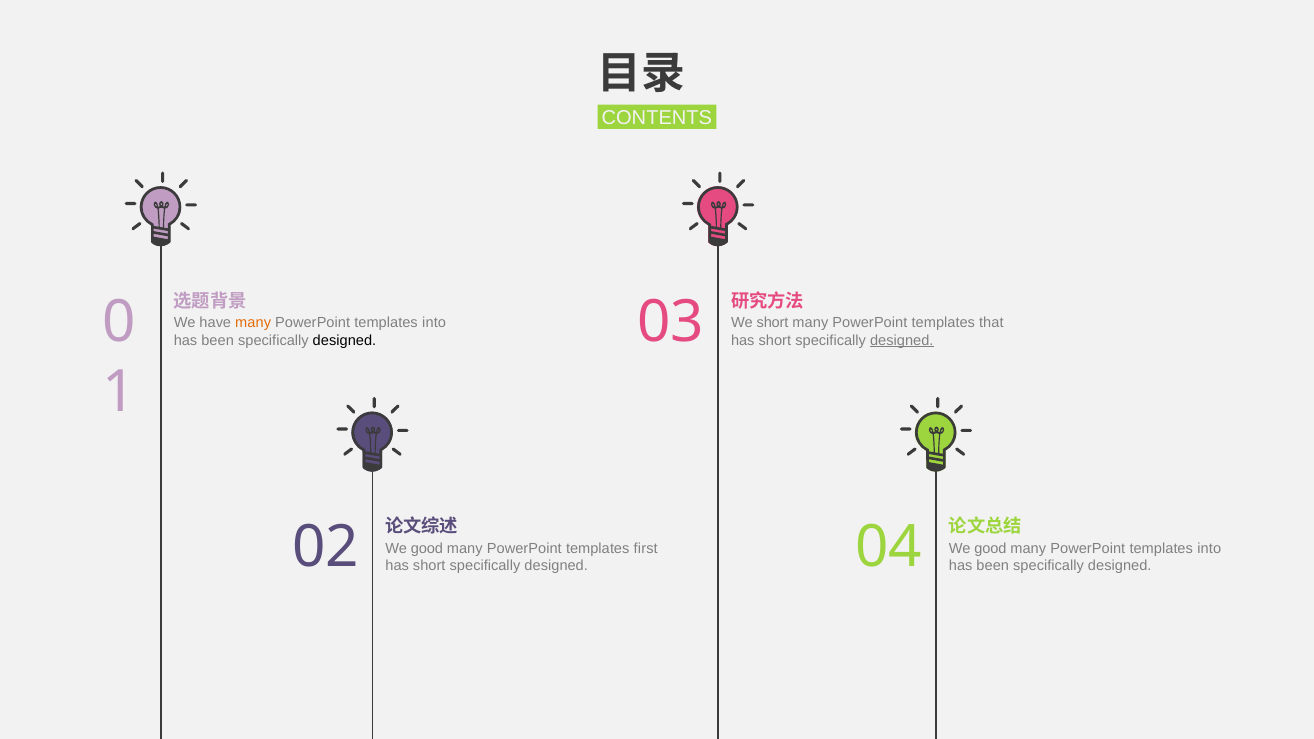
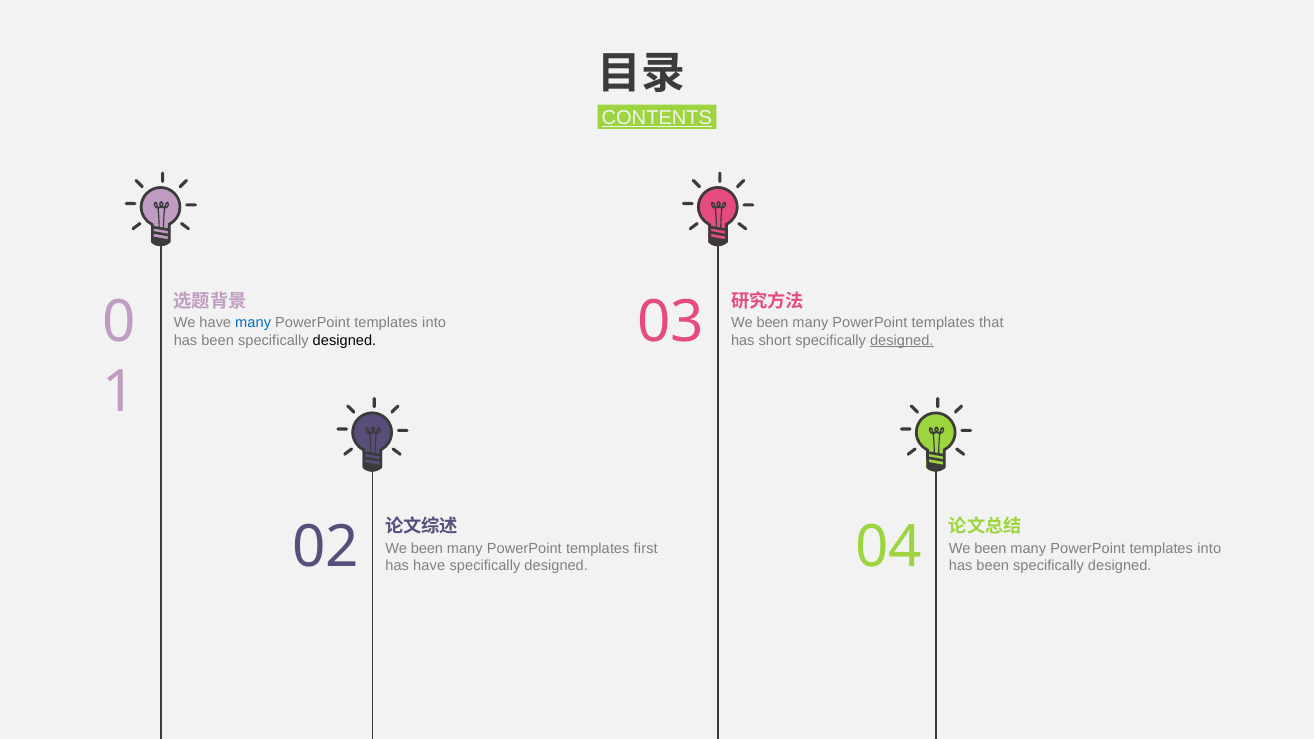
CONTENTS underline: none -> present (657, 118)
many colour: orange -> blue (253, 323)
short: short -> been (773, 323)
good: good -> been (427, 548)
good: good -> been (990, 548)
short: short -> have (429, 566)
